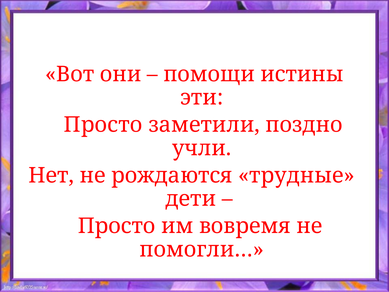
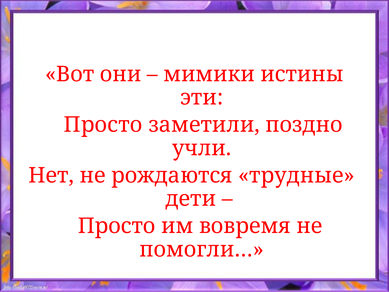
помощи: помощи -> мимики (209, 74)
